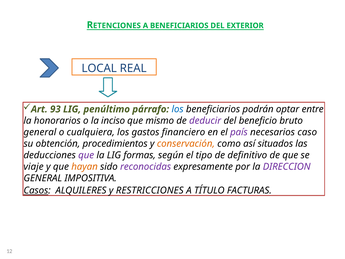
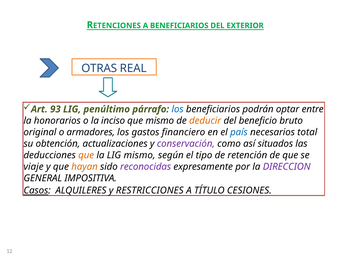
LOCAL: LOCAL -> OTRAS (99, 68)
deducir colour: purple -> orange (205, 121)
general: general -> original (40, 132)
cualquiera: cualquiera -> armadores (91, 132)
país colour: purple -> blue (239, 132)
caso: caso -> total (307, 132)
procedimientos: procedimientos -> actualizaciones (115, 144)
conservación colour: orange -> purple (186, 144)
que colour: purple -> orange (86, 155)
LIG formas: formas -> mismo (140, 155)
definitivo: definitivo -> retención (247, 155)
FACTURAS: FACTURAS -> CESIONES (249, 190)
